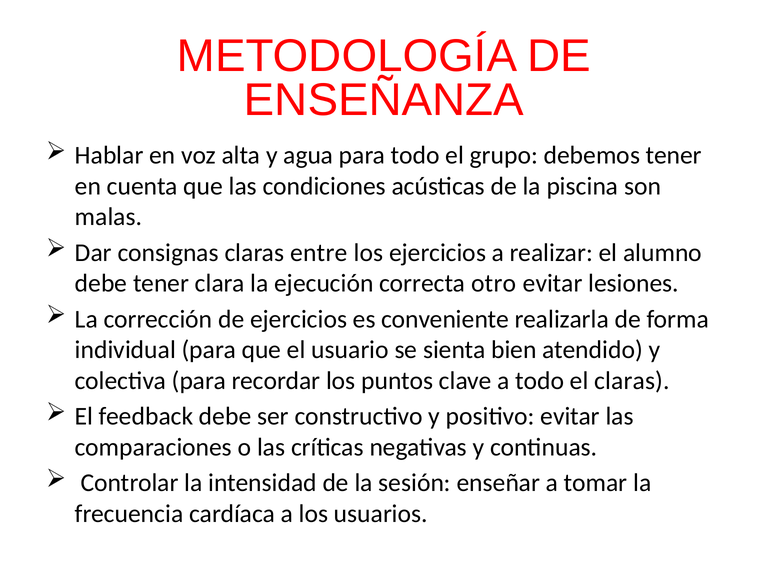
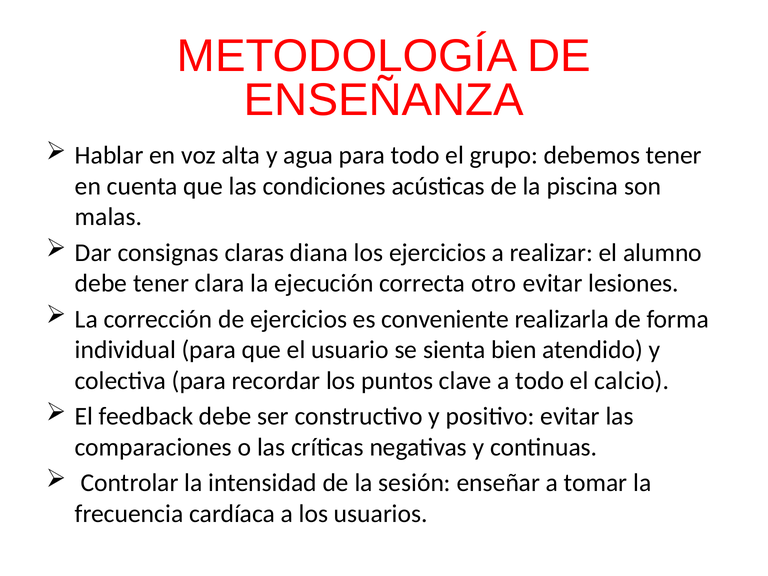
entre: entre -> diana (319, 253)
el claras: claras -> calcio (632, 381)
